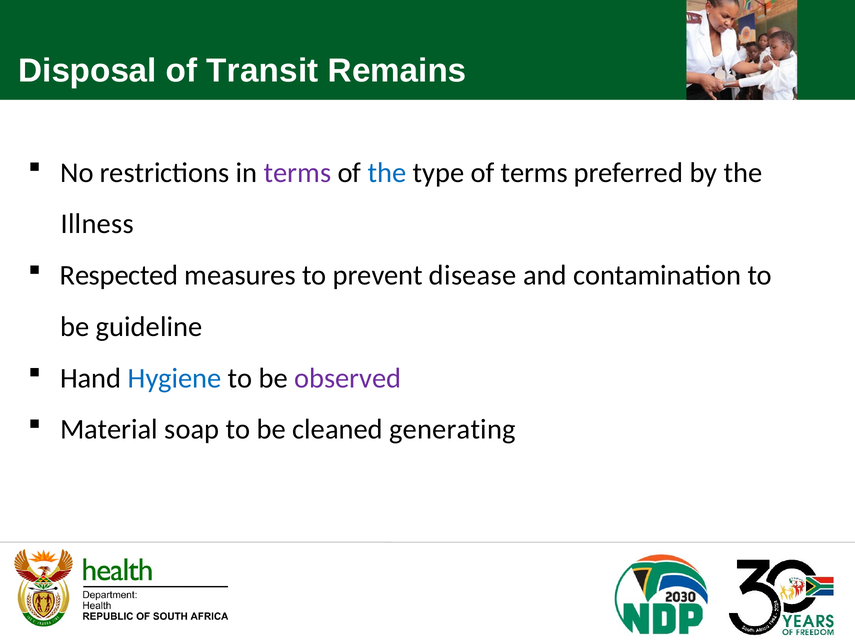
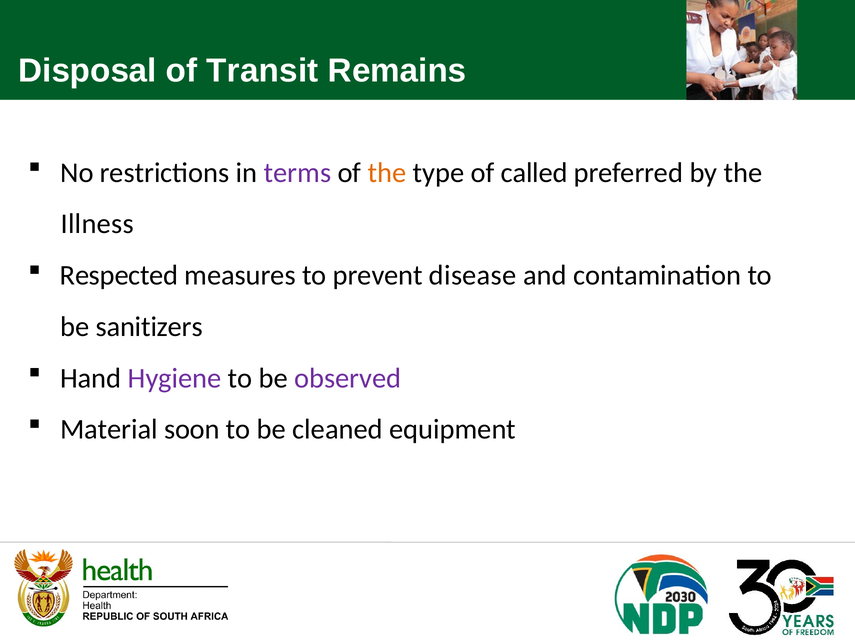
the colour: blue -> orange (387, 172)
of terms: terms -> called (534, 172)
guideline: guideline -> sanitizers (149, 326)
Hygiene colour: blue -> purple (175, 378)
soap: soap -> soon (192, 429)
generating: generating -> equipment (453, 429)
